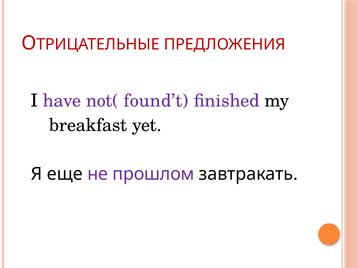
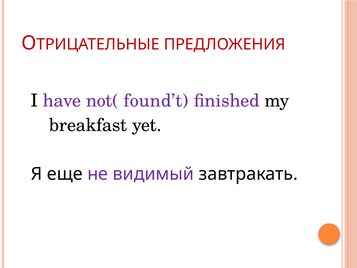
прошлом: прошлом -> видимый (153, 174)
